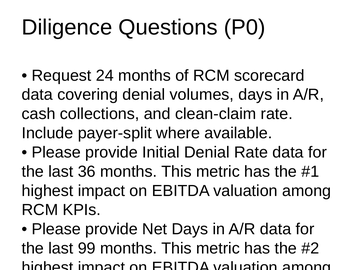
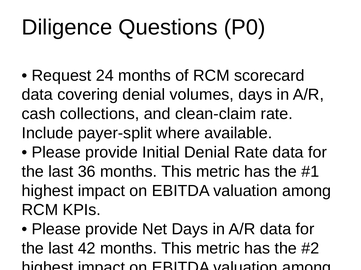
99: 99 -> 42 (87, 249)
